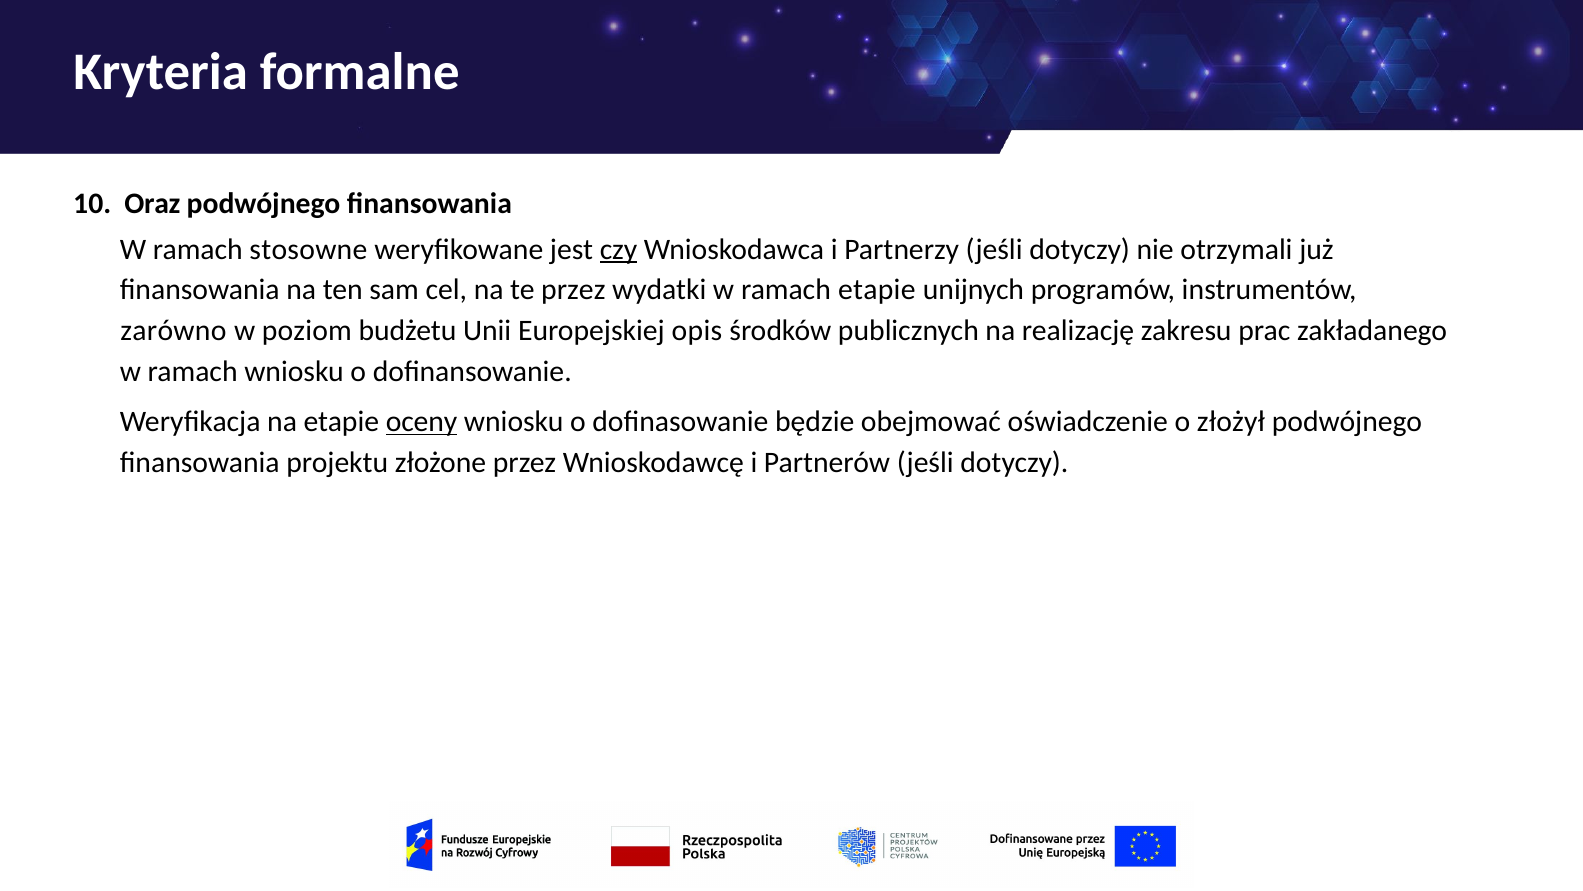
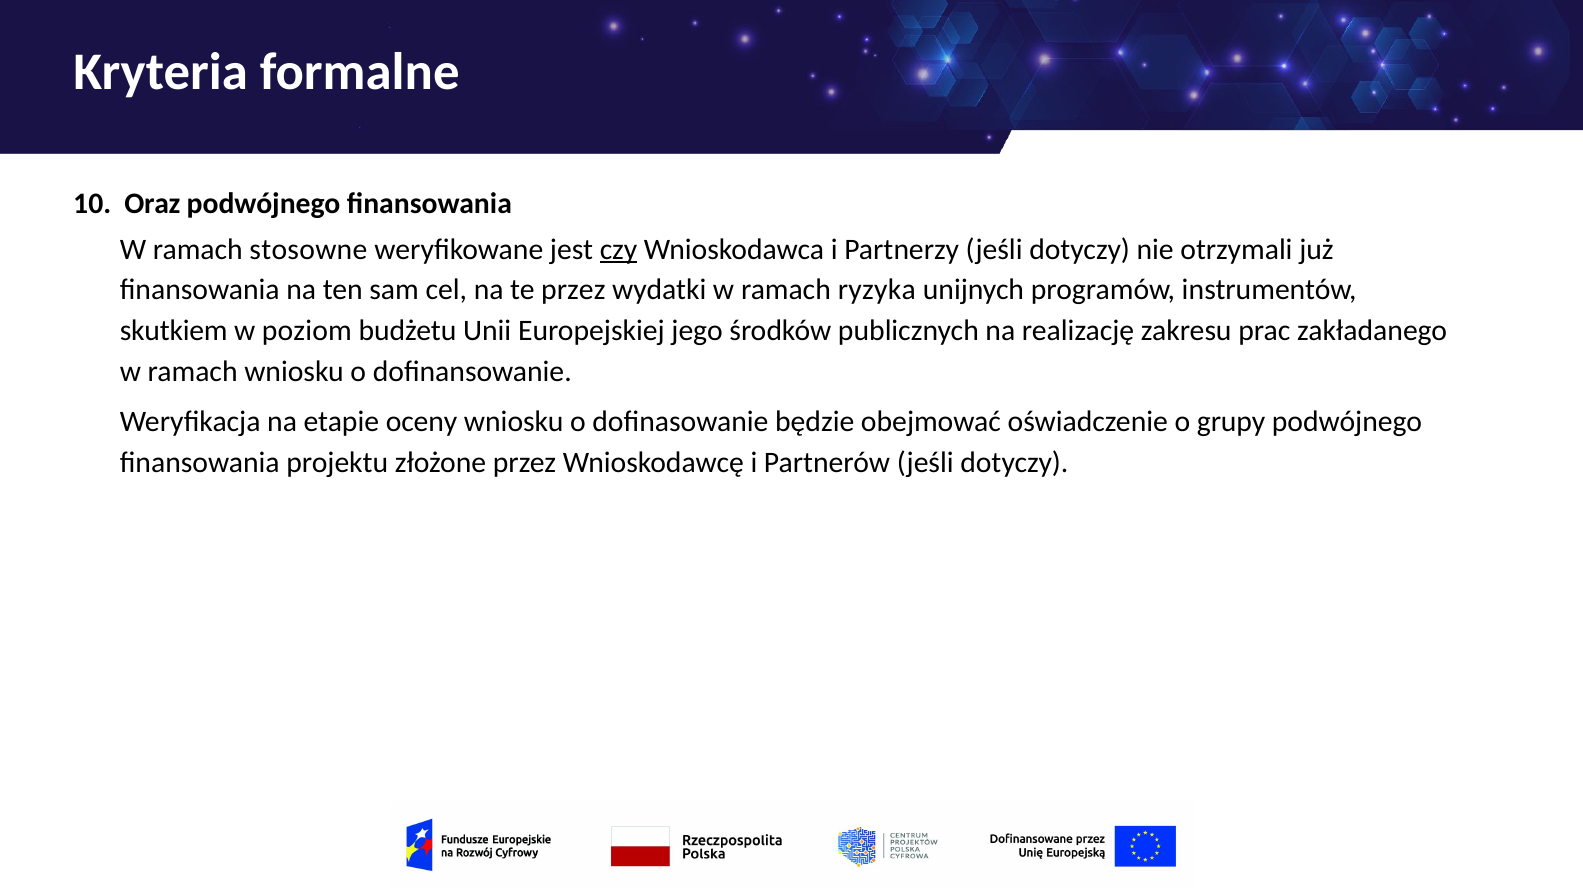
ramach etapie: etapie -> ryzyka (877, 290)
zarówno: zarówno -> skutkiem (174, 330)
opis: opis -> jego (697, 330)
oceny underline: present -> none (422, 422)
złożył: złożył -> grupy (1231, 422)
